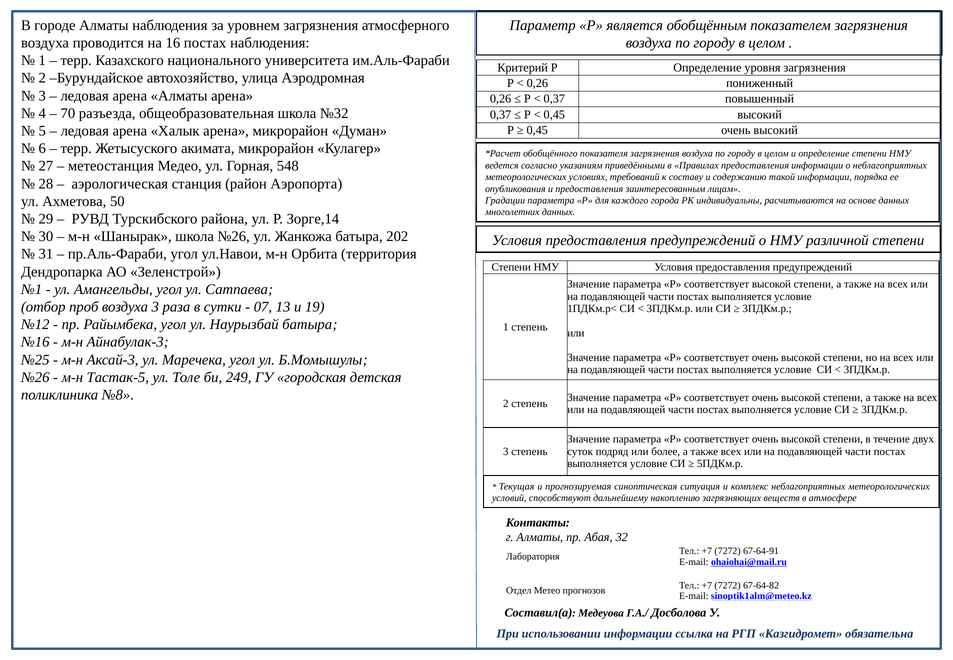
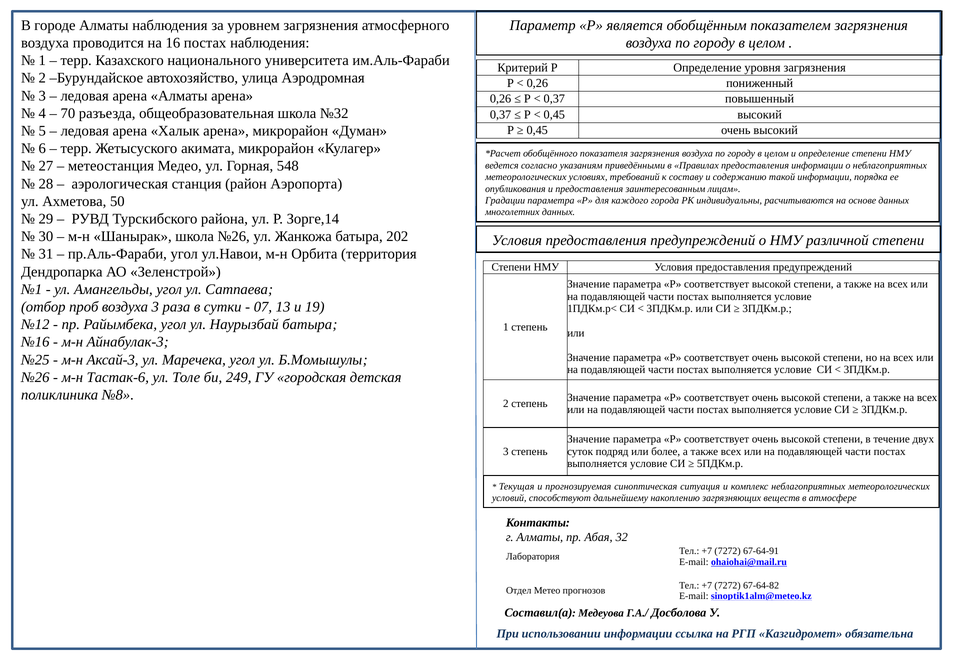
Тастак-5: Тастак-5 -> Тастак-6 (118, 377)
